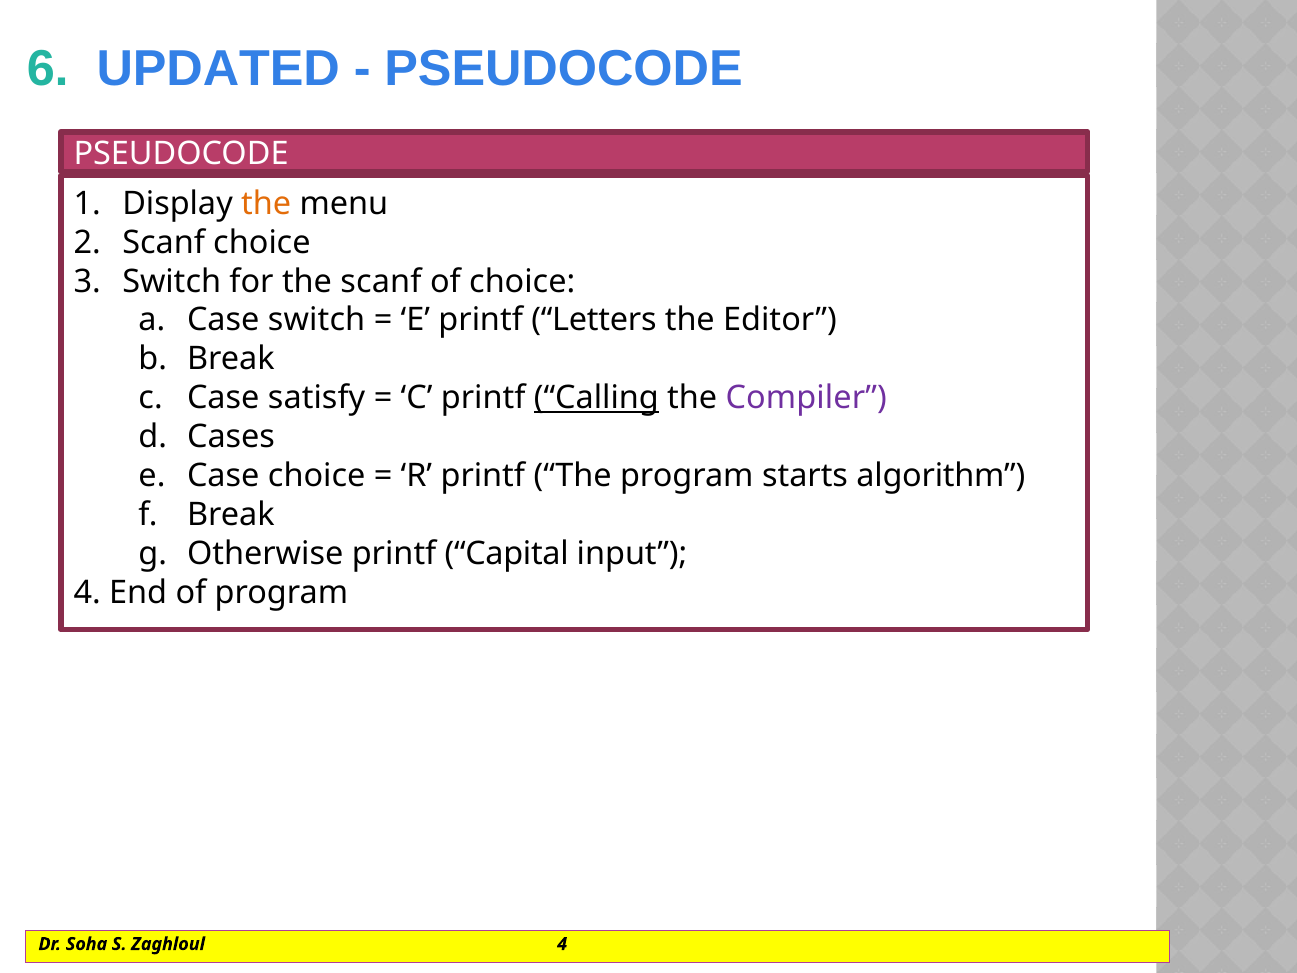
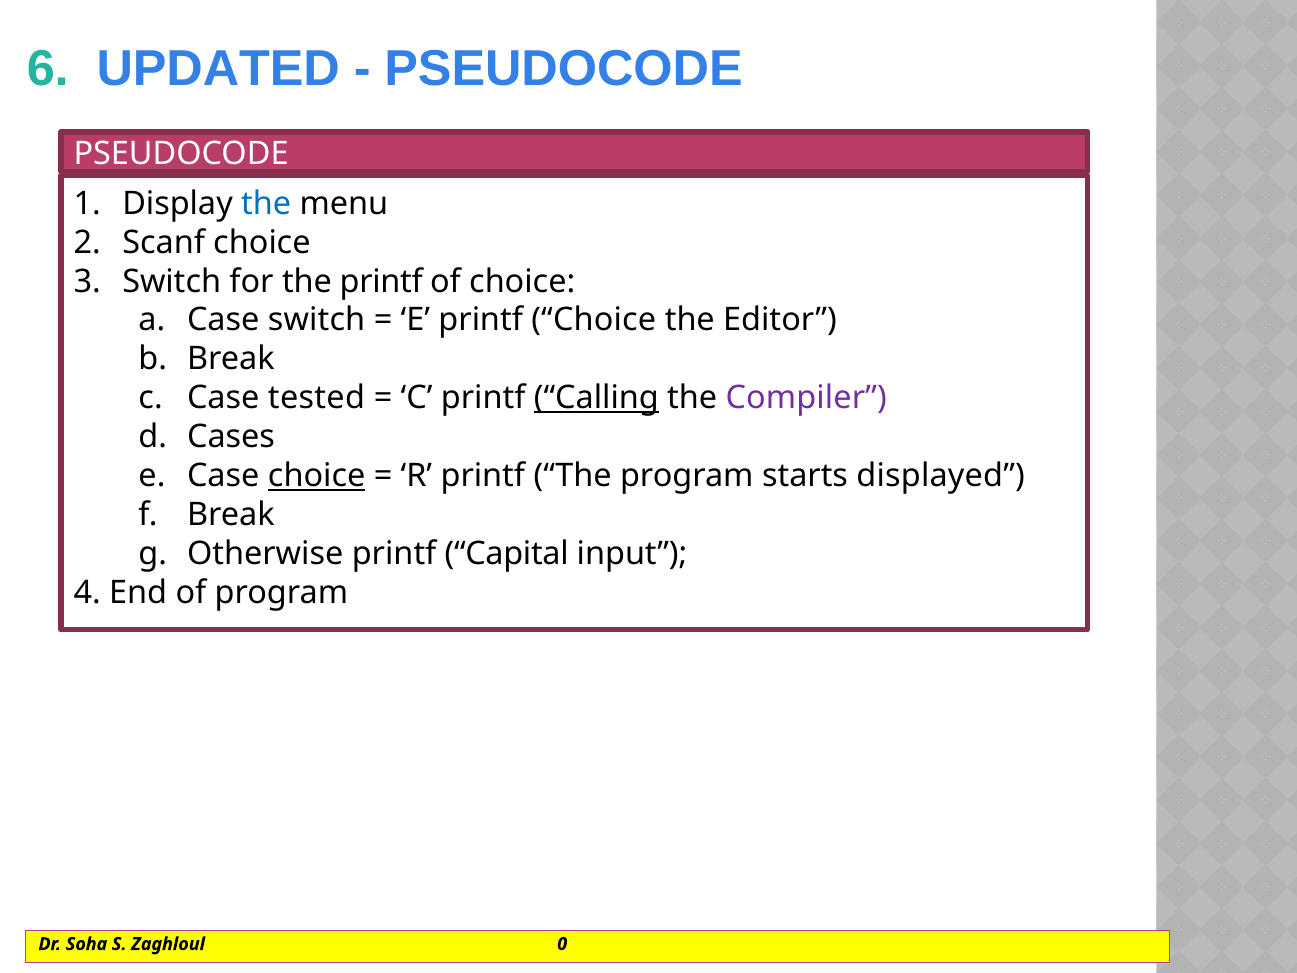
the colour: orange -> blue (266, 203)
the scanf: scanf -> printf (381, 281)
printf Letters: Letters -> Choice (594, 320)
satisfy: satisfy -> tested (316, 398)
choice underline: none -> present (317, 476)
algorithm: algorithm -> displayed (941, 476)
Zaghloul 4: 4 -> 0 (562, 944)
